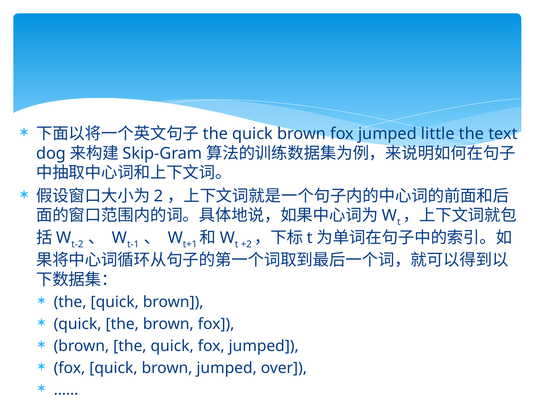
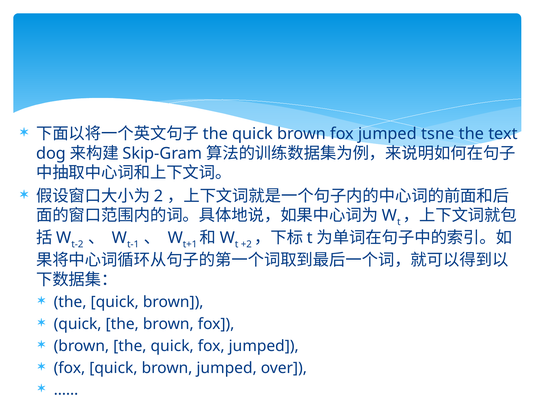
little: little -> tsne (438, 134)
